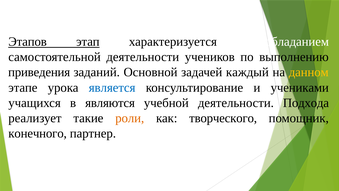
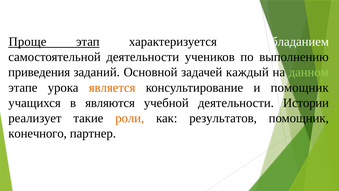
Этапов: Этапов -> Проще (27, 42)
данном colour: yellow -> light green (309, 72)
является colour: blue -> orange (112, 87)
и учениками: учениками -> помощник (300, 87)
Подхода: Подхода -> Истории (306, 103)
творческого: творческого -> результатов (223, 118)
